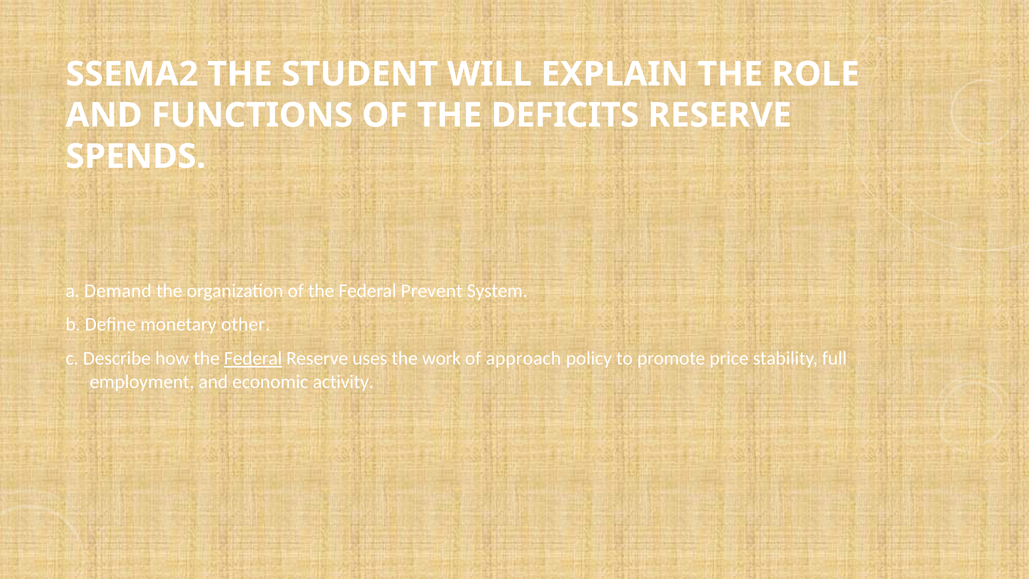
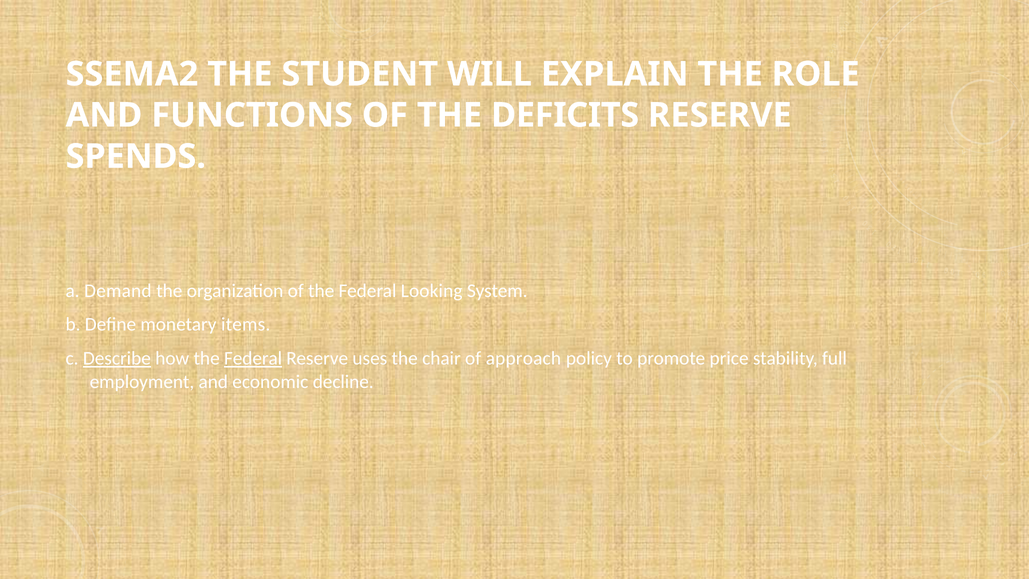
Prevent: Prevent -> Looking (432, 291)
other: other -> items (246, 325)
Describe underline: none -> present (117, 358)
work: work -> chair (441, 358)
activity: activity -> decline (343, 382)
